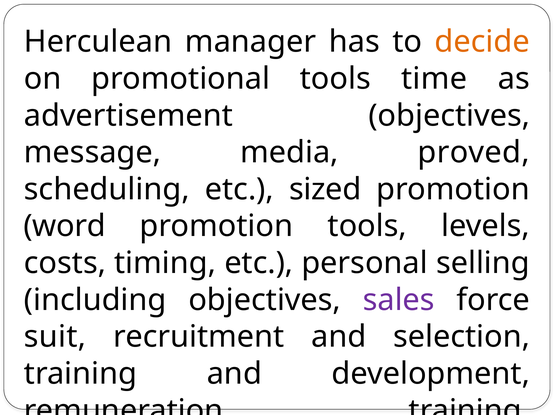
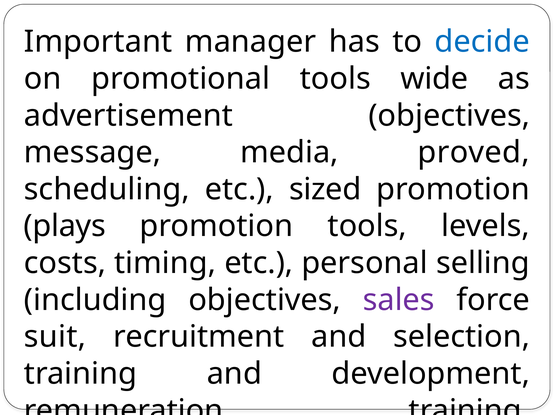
Herculean: Herculean -> Important (98, 42)
decide colour: orange -> blue (482, 42)
time: time -> wide (434, 79)
word: word -> plays (65, 226)
